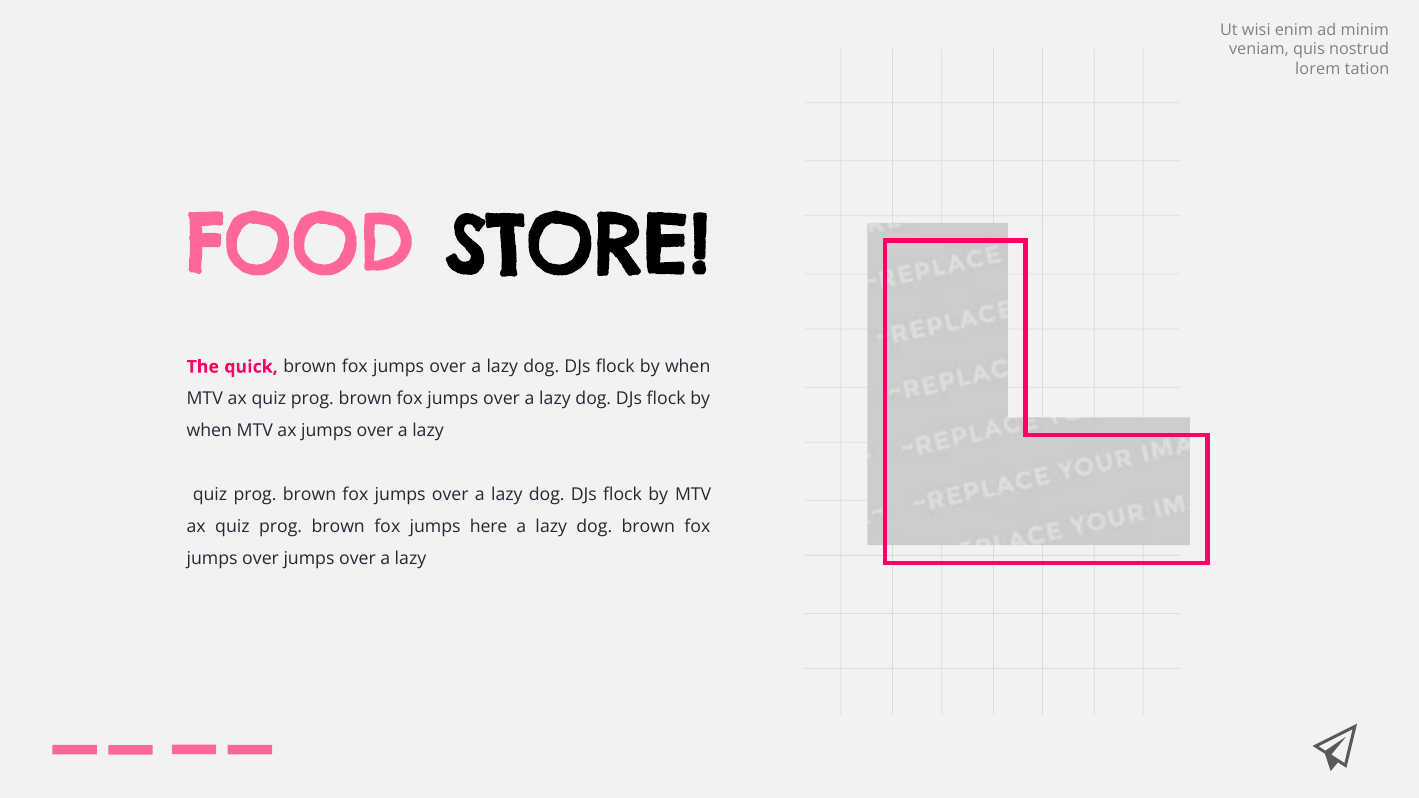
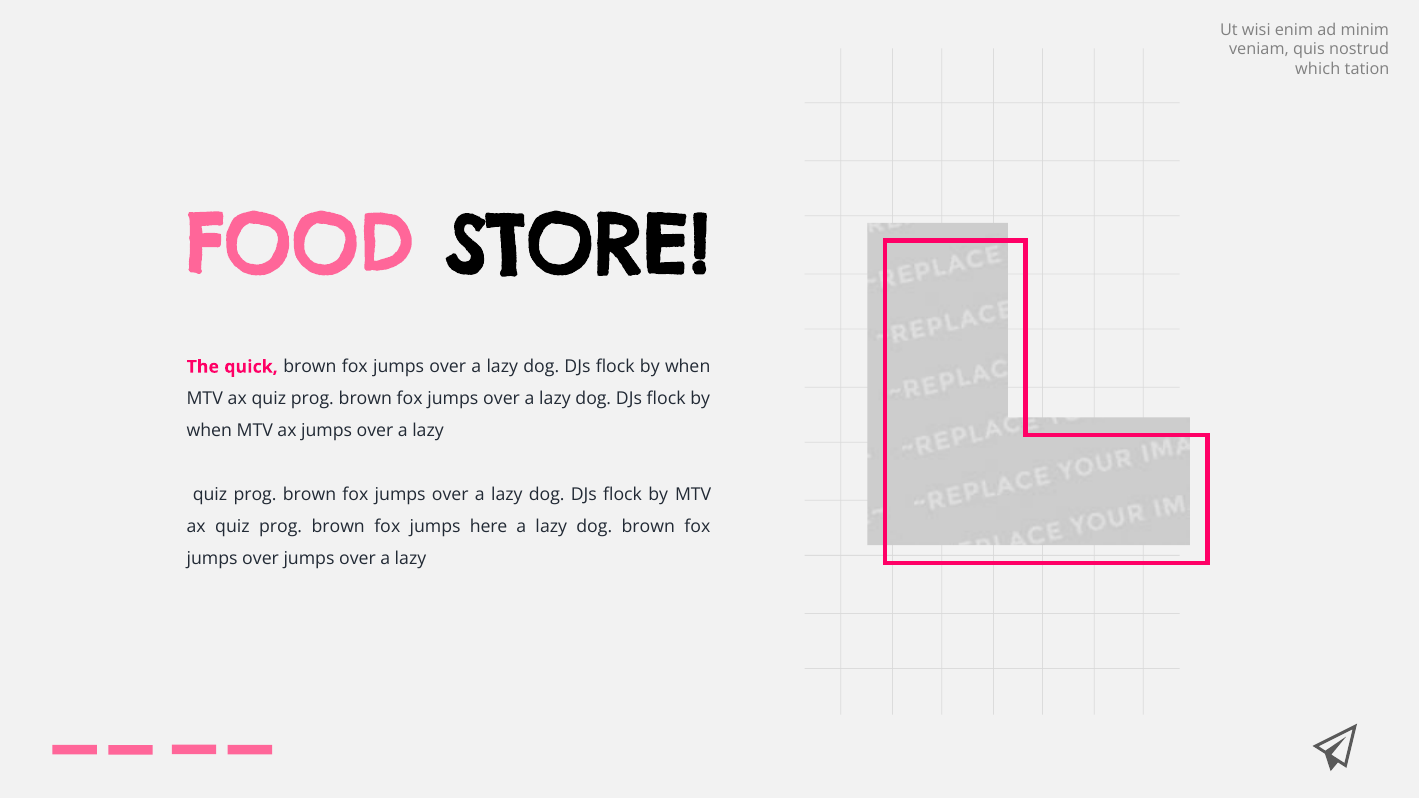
lorem: lorem -> which (1318, 69)
